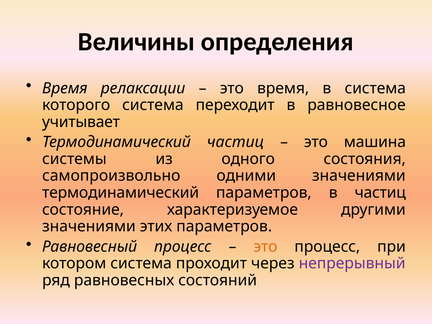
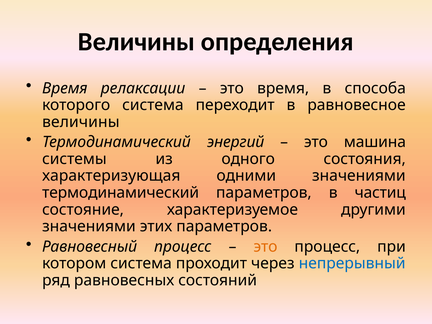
в система: система -> способа (375, 88)
учитывает: учитывает -> величины (81, 122)
Термодинамический частиц: частиц -> энергий (236, 142)
самопроизвольно: самопроизвольно -> характеризующая (111, 176)
непрерывный colour: purple -> blue (352, 263)
